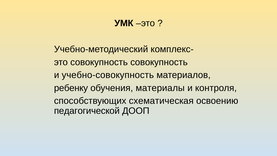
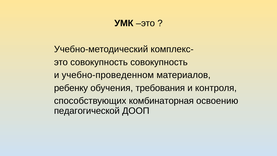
учебно-совокупность: учебно-совокупность -> учебно-проведенном (108, 75)
материалы: материалы -> требования (160, 88)
схематическая: схематическая -> комбинаторная (161, 101)
